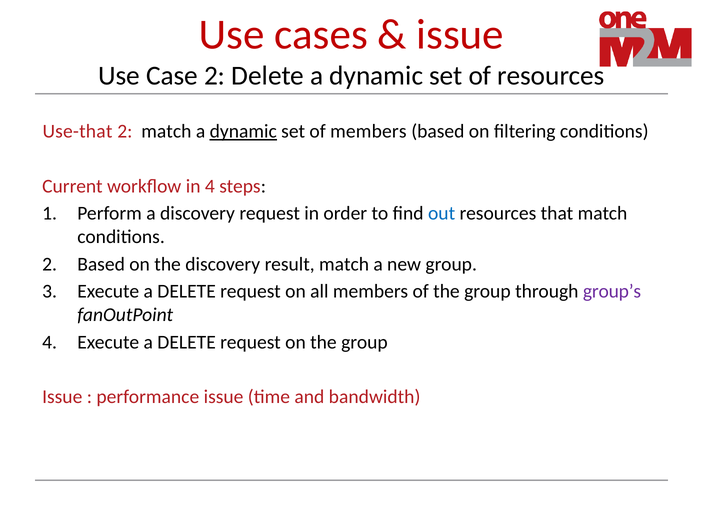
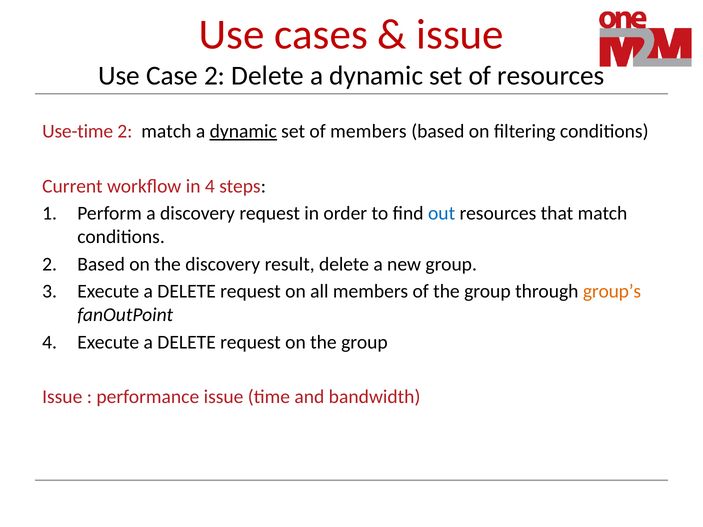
Use-that: Use-that -> Use-time (78, 131)
result match: match -> delete (344, 264)
group’s colour: purple -> orange (612, 292)
